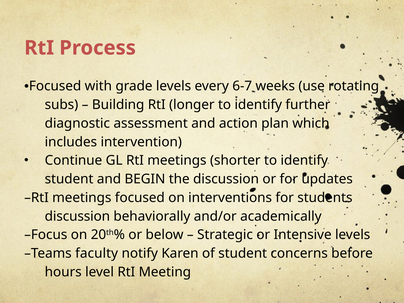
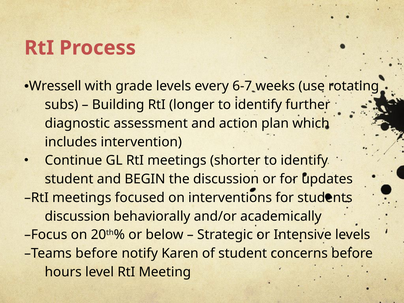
Focused: Focused -> Wressell (55, 86)
Teams faculty: faculty -> before (97, 253)
